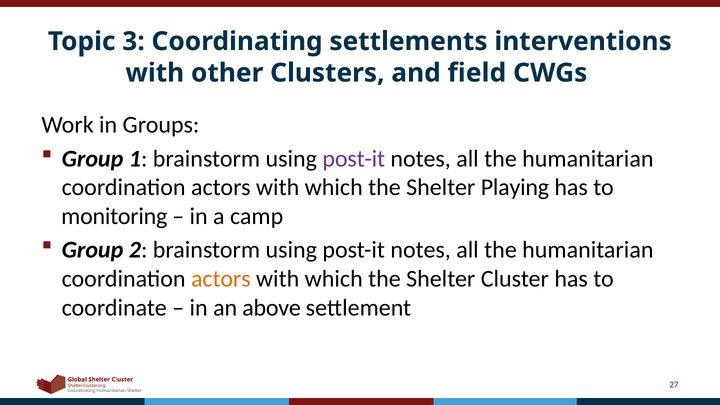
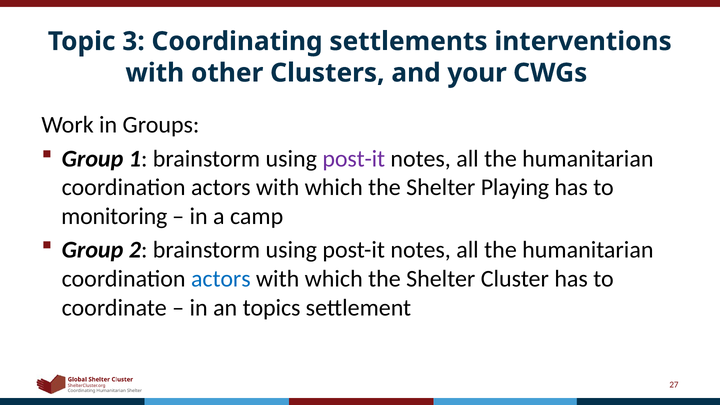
field: field -> your (477, 73)
actors colour: orange -> blue (221, 279)
above: above -> topics (272, 308)
